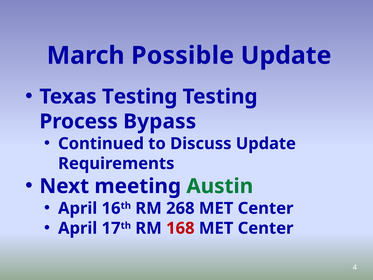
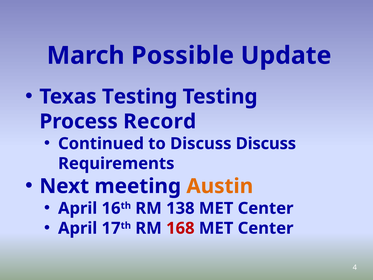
Bypass: Bypass -> Record (160, 121)
Discuss Update: Update -> Discuss (266, 143)
Austin colour: green -> orange (220, 186)
268: 268 -> 138 (180, 208)
